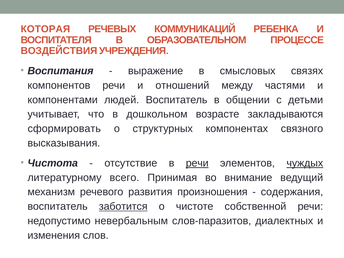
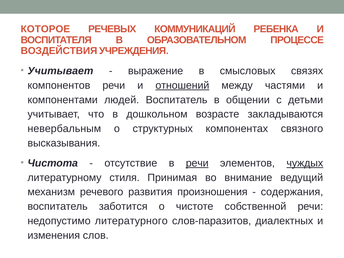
КОТОРАЯ: КОТОРАЯ -> КОТОРОЕ (45, 29)
Воспитания: Воспитания -> Учитывает (60, 71)
отношений underline: none -> present (182, 85)
сформировать: сформировать -> невербальным (64, 129)
всего: всего -> стиля (125, 178)
заботится underline: present -> none (123, 207)
невербальным: невербальным -> литературного (131, 221)
